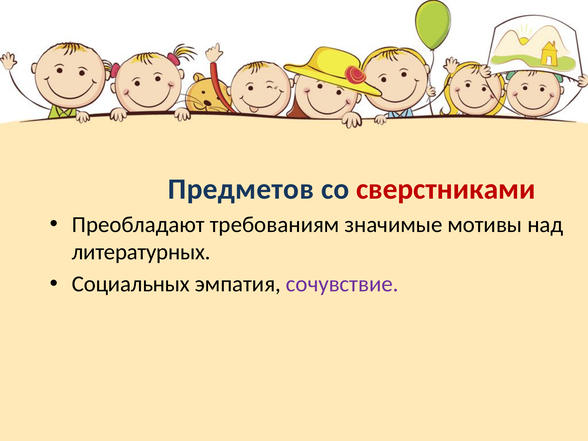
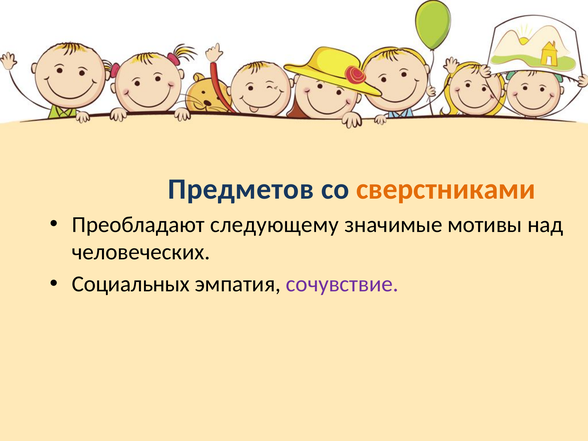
сверстниками colour: red -> orange (446, 189)
требованиям: требованиям -> следующему (274, 225)
литературных: литературных -> человеческих (141, 252)
